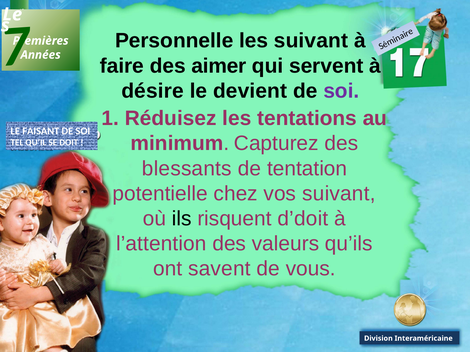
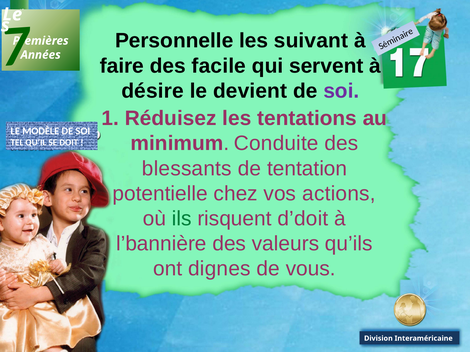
aimer: aimer -> facile (219, 66)
FAISANT: FAISANT -> MODÈLE (41, 131)
Capturez: Capturez -> Conduite (276, 144)
vos suivant: suivant -> actions (339, 194)
ils colour: black -> green (182, 219)
l’attention: l’attention -> l’bannière (161, 244)
savent: savent -> dignes (219, 269)
